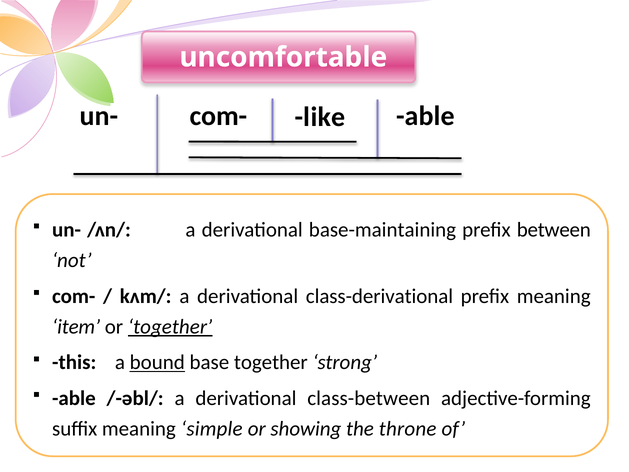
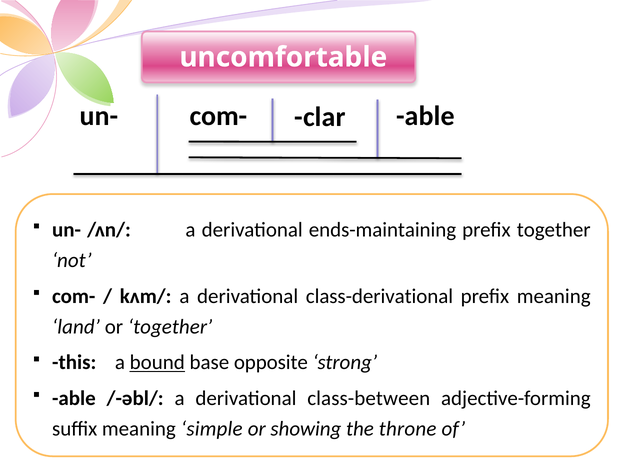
like: like -> clar (320, 117)
base-maintaining: base-maintaining -> ends-maintaining (382, 230)
prefix between: between -> together (554, 230)
item: item -> land (76, 327)
together underline: present -> none (170, 327)
base together: together -> opposite (271, 362)
